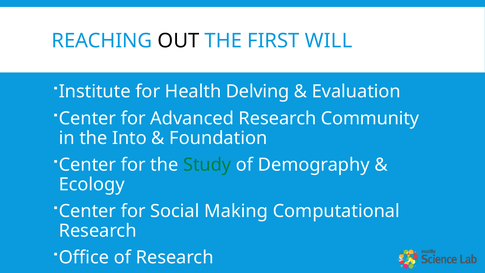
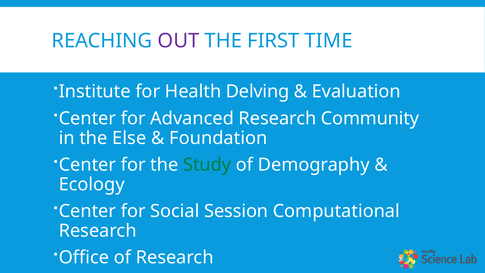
OUT colour: black -> purple (178, 41)
WILL: WILL -> TIME (329, 41)
Into: Into -> Else (129, 138)
Making: Making -> Session (236, 211)
